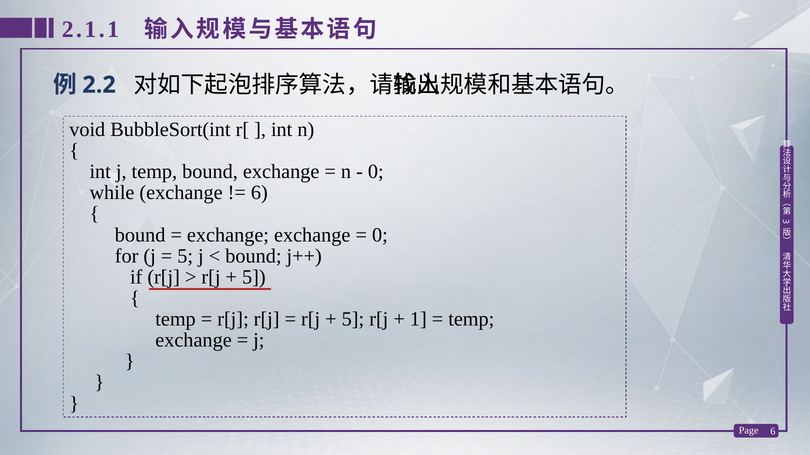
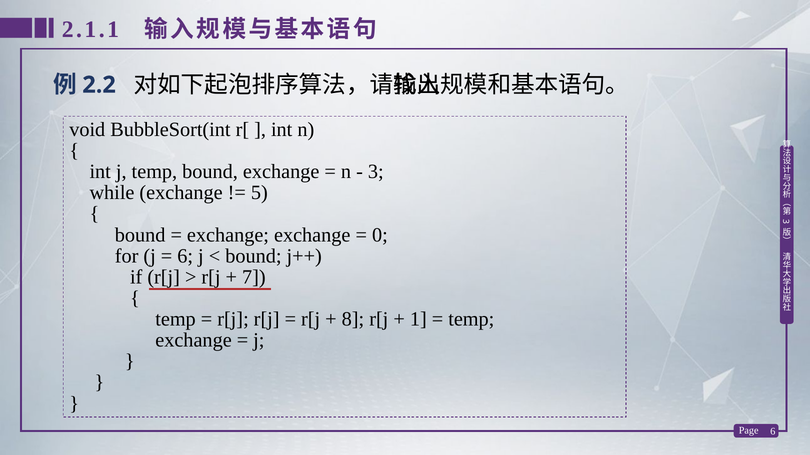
0: 0 -> 3 (376, 172)
6: 6 -> 5 (259, 193)
5: 5 -> 6 (185, 256)
5: 5 -> 7 (254, 277)
5: 5 -> 8 (353, 320)
